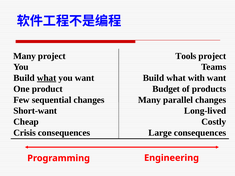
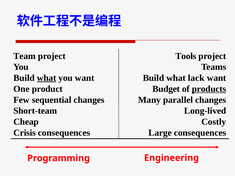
Many: Many -> Team (25, 56)
with: with -> lack (196, 78)
products underline: none -> present (209, 89)
Short-want: Short-want -> Short-team (35, 111)
